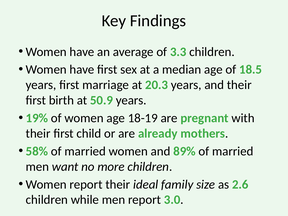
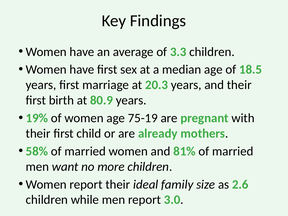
50.9: 50.9 -> 80.9 (102, 100)
18-19: 18-19 -> 75-19 (143, 118)
89%: 89% -> 81% (184, 151)
